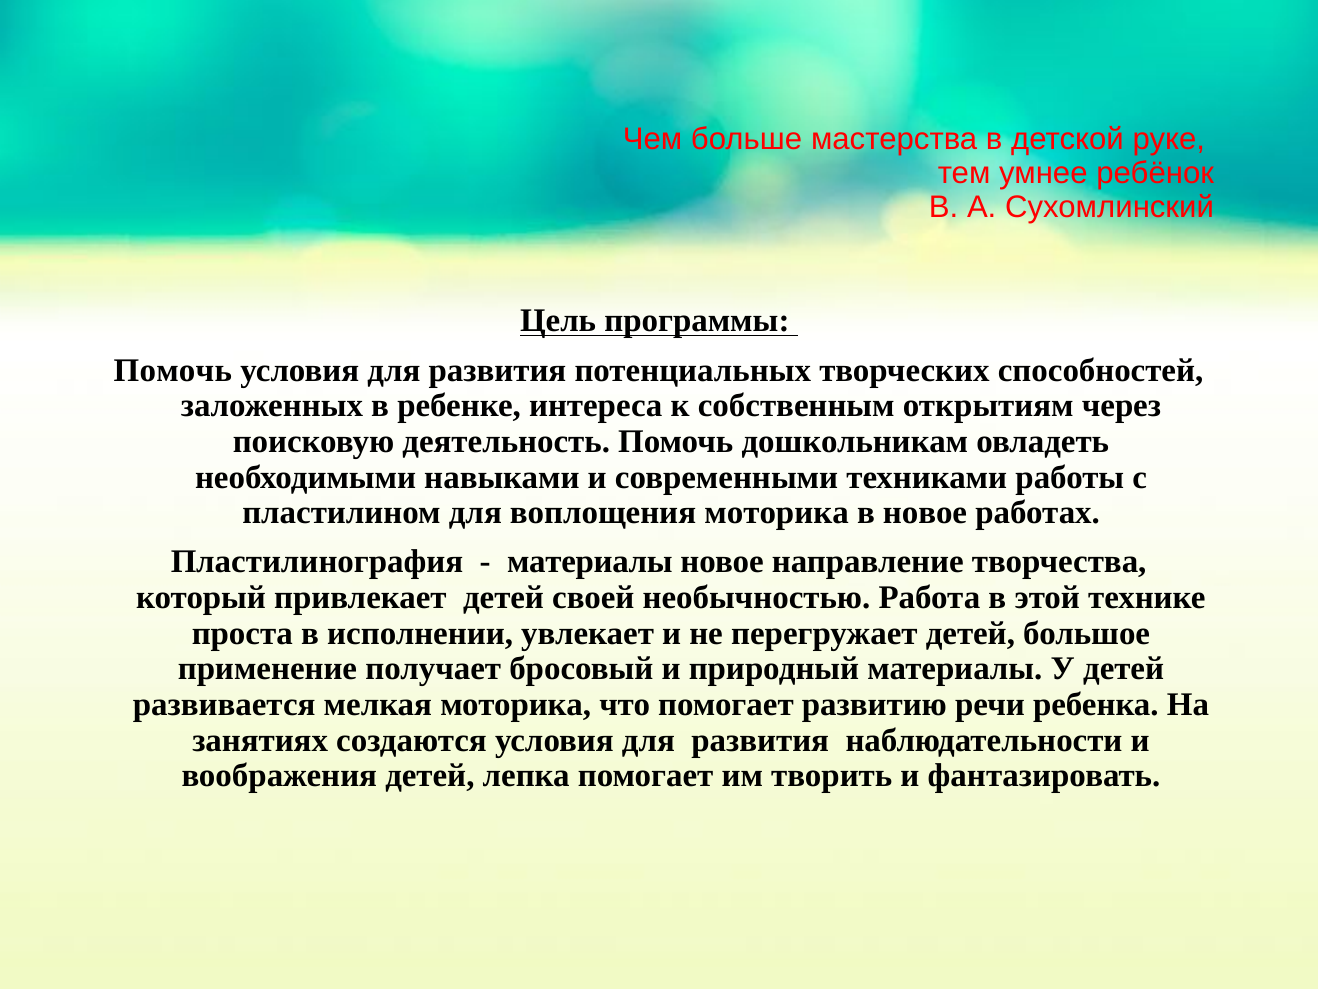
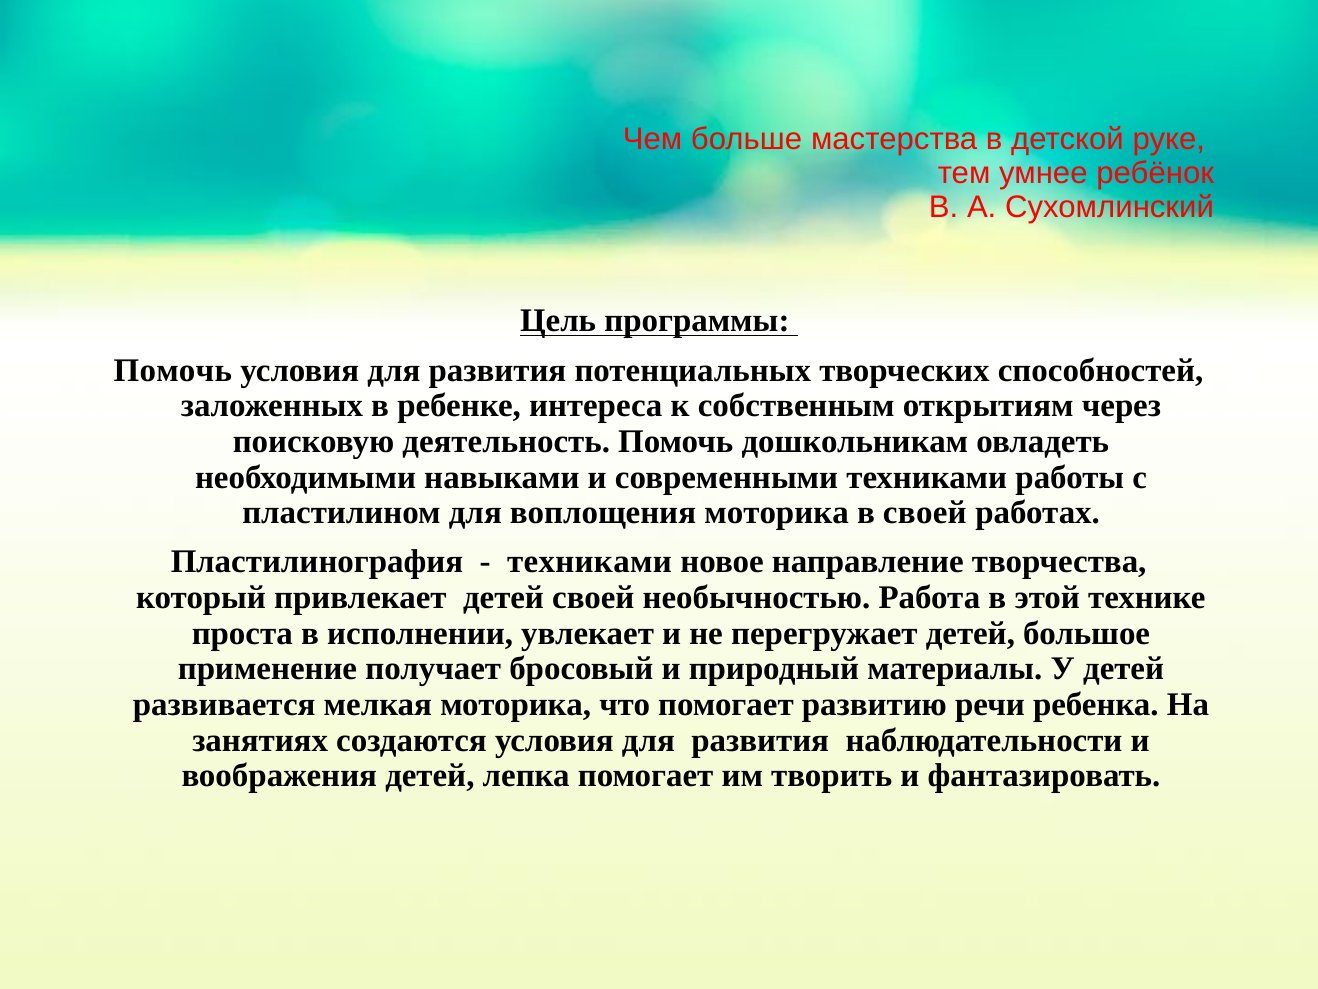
в новое: новое -> своей (925, 512)
материалы: материалы -> техниками (589, 562)
